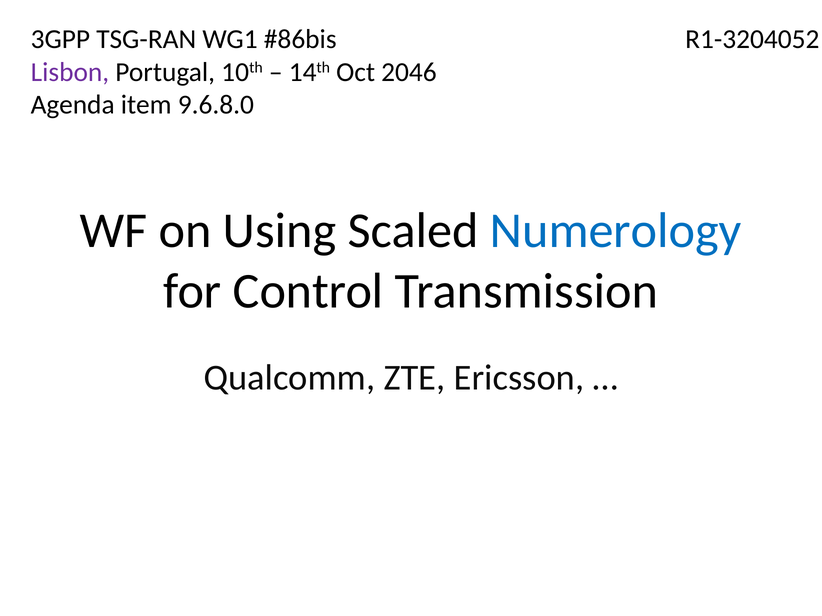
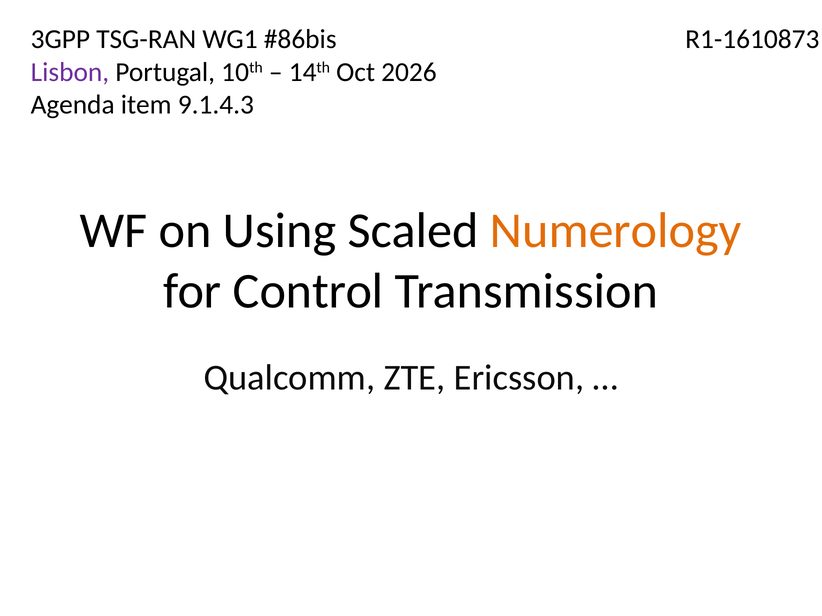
R1-3204052: R1-3204052 -> R1-1610873 (752, 39)
2046: 2046 -> 2026 (409, 72)
9.6.8.0: 9.6.8.0 -> 9.1.4.3 (216, 105)
Numerology colour: blue -> orange (616, 231)
